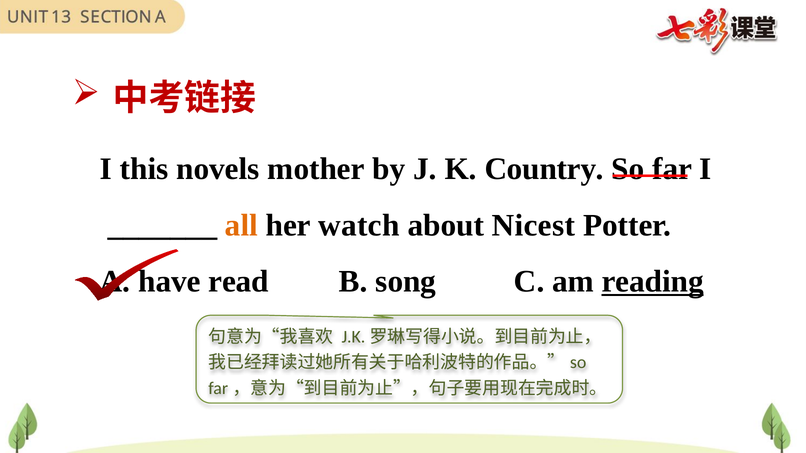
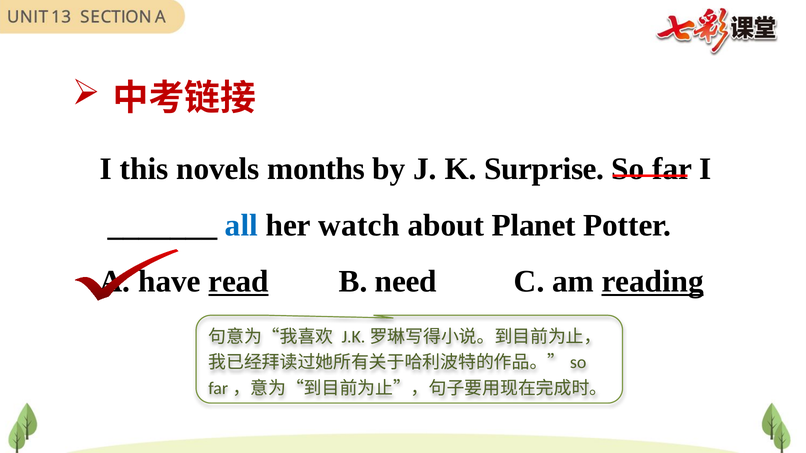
mother: mother -> months (316, 169)
Country: Country -> Surprise (544, 169)
all colour: orange -> blue (241, 225)
Nicest: Nicest -> Planet (534, 225)
read underline: none -> present (239, 282)
song: song -> need (406, 282)
